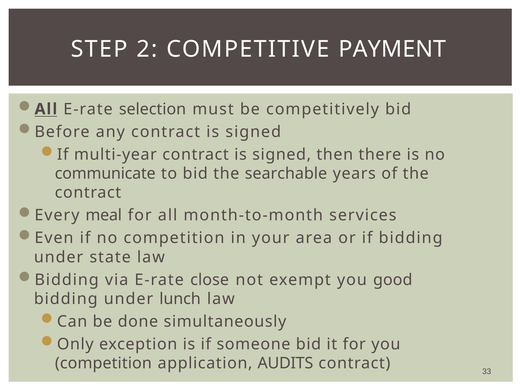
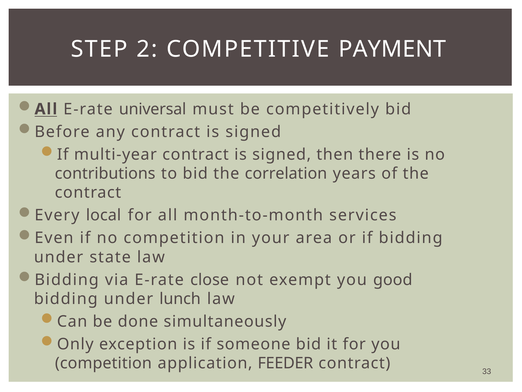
selection: selection -> universal (153, 109)
communicate: communicate -> contributions (105, 173)
searchable: searchable -> correlation (286, 173)
meal: meal -> local (104, 215)
AUDITS: AUDITS -> FEEDER (285, 363)
